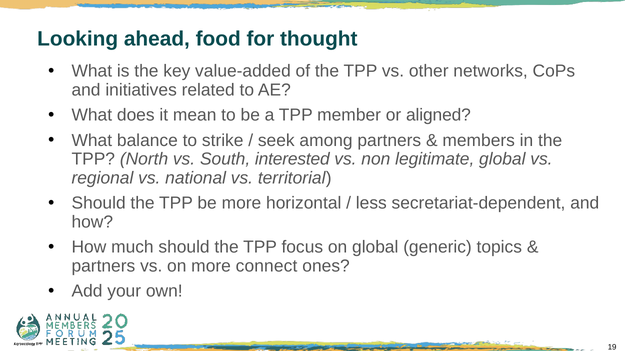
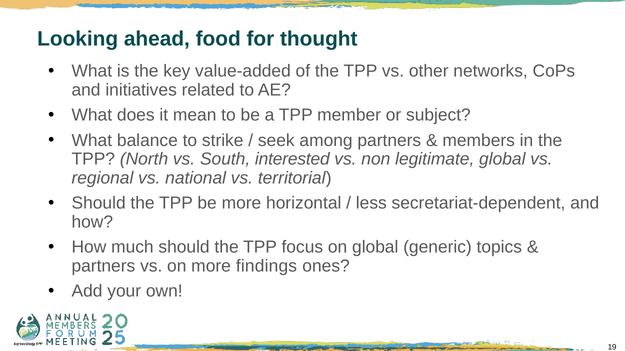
aligned: aligned -> subject (438, 115)
connect: connect -> findings (266, 266)
